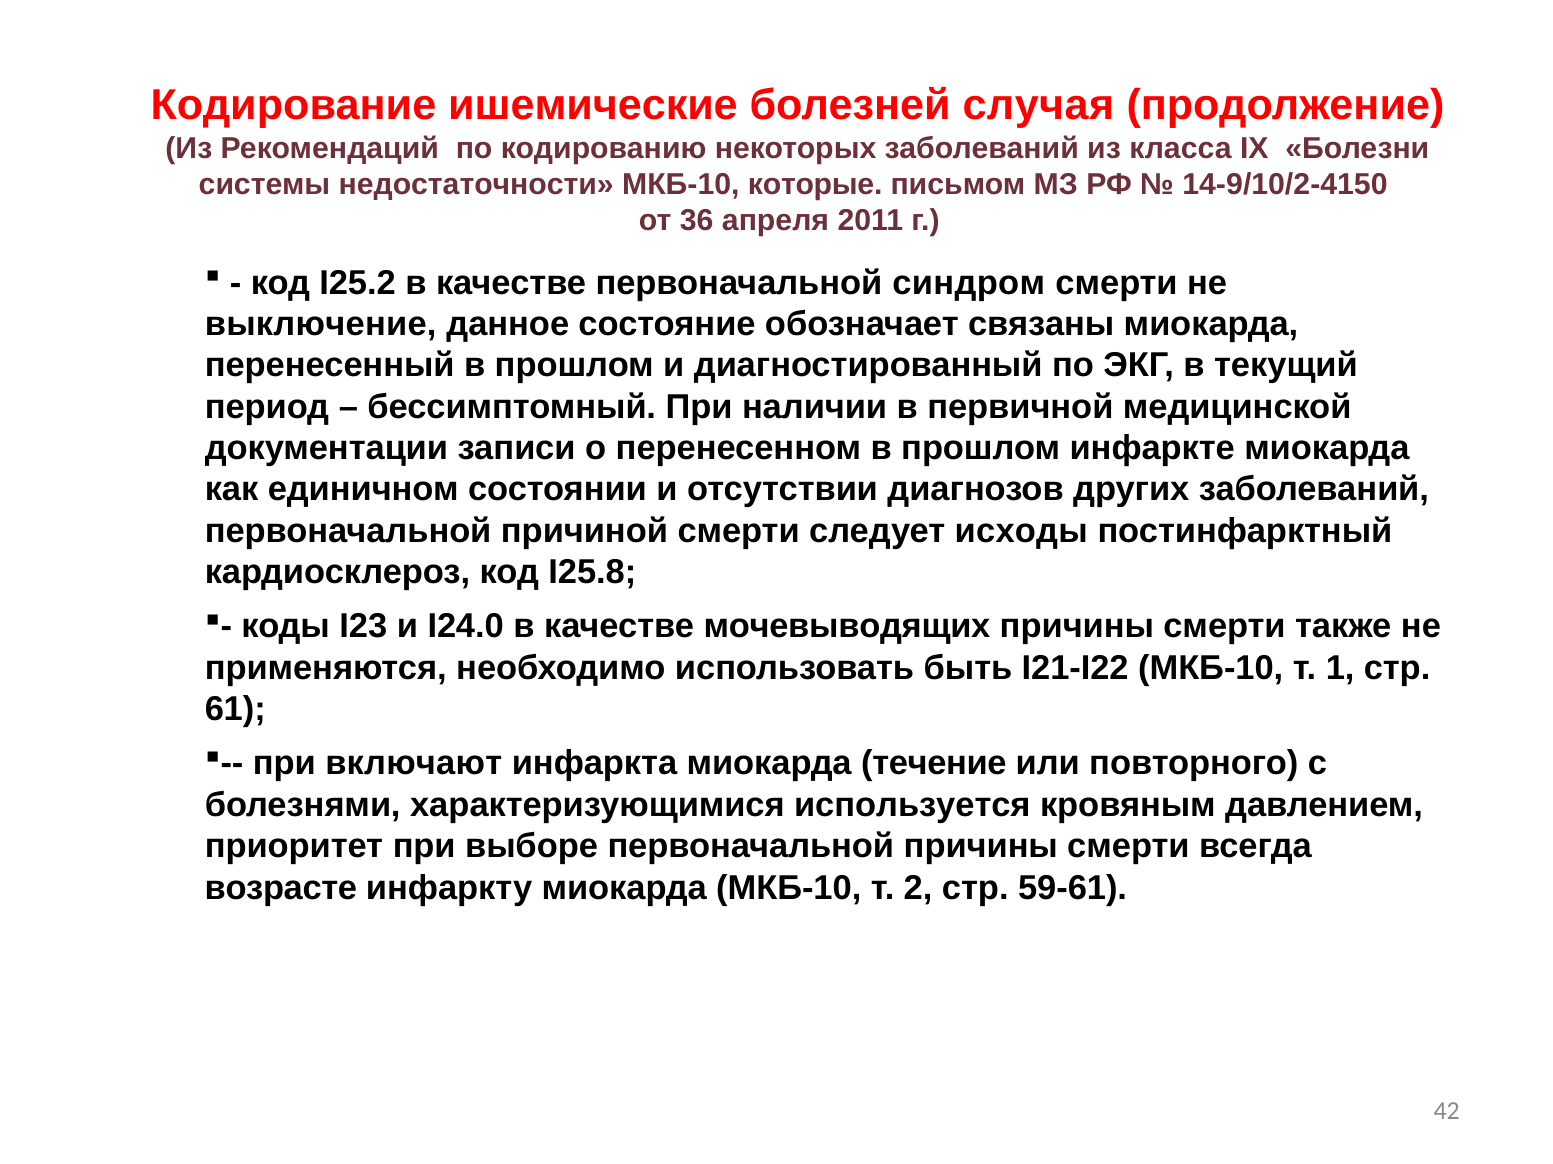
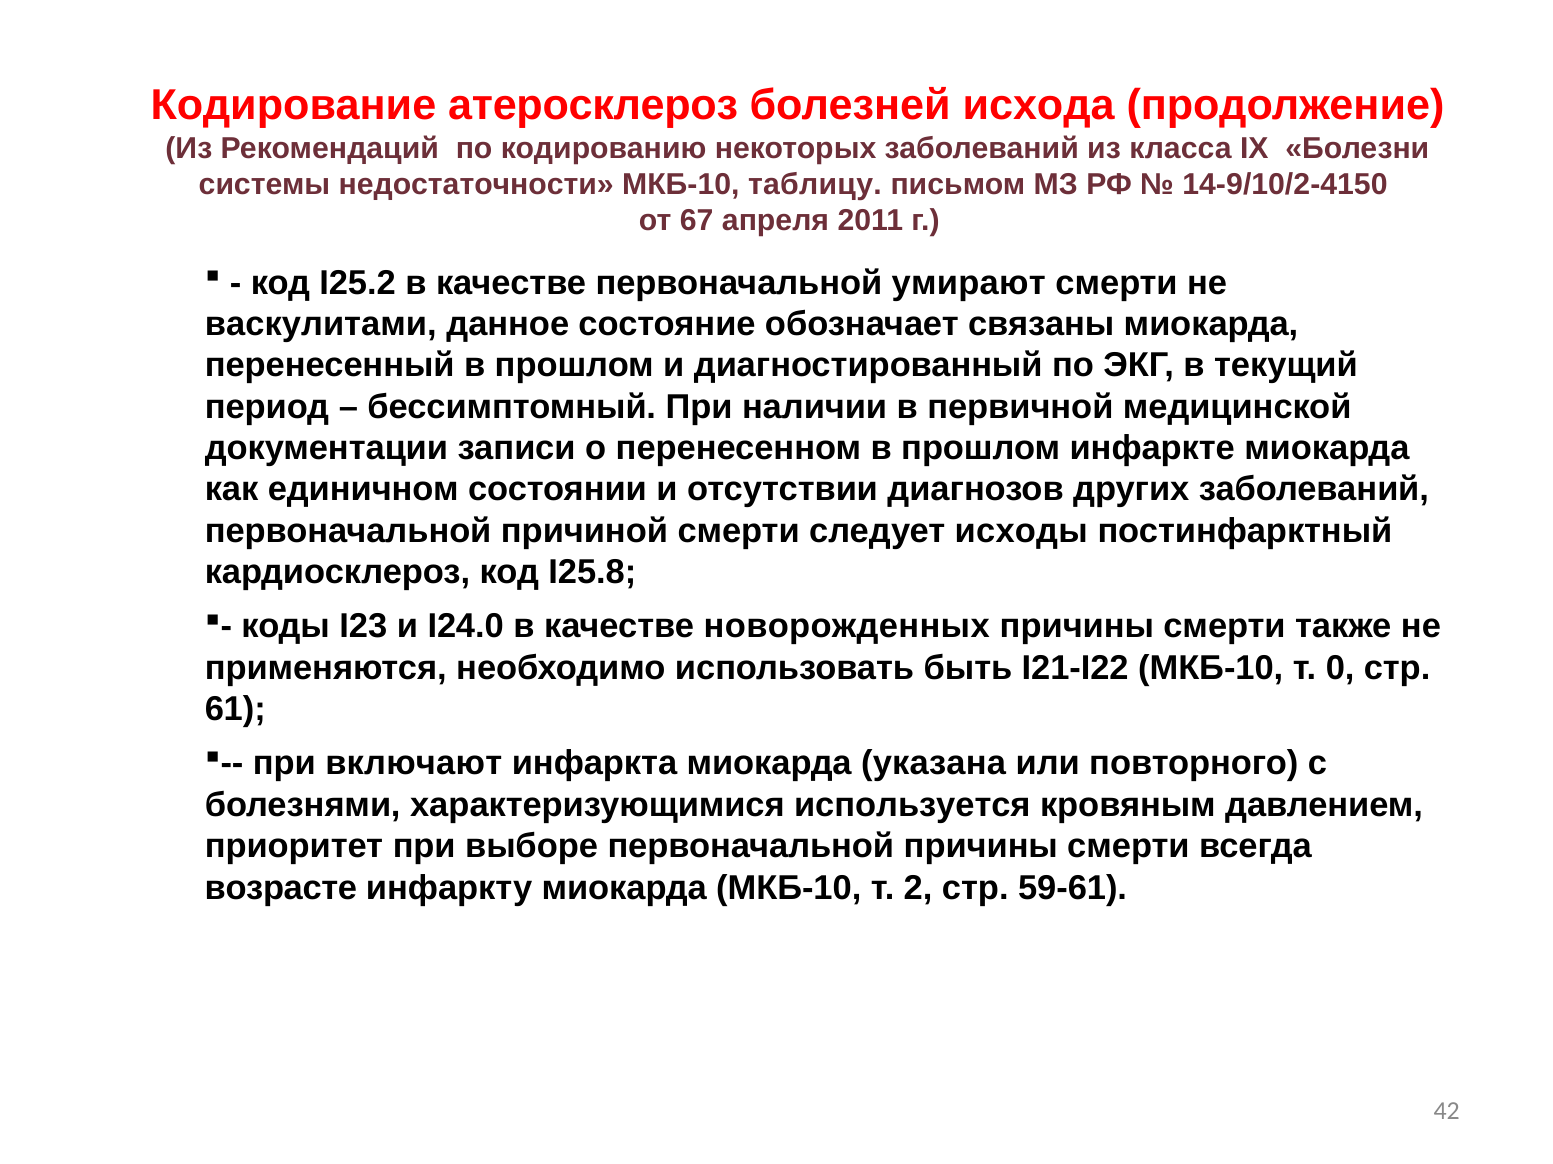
ишемические: ишемические -> атеросклероз (593, 105)
случая: случая -> исхода (1039, 105)
которые: которые -> таблицу (815, 185)
36: 36 -> 67 (697, 221)
синдром: синдром -> умирают (969, 283)
выключение: выключение -> васкулитами (321, 324)
мочевыводящих: мочевыводящих -> новорожденных (847, 627)
1: 1 -> 0 (1340, 668)
течение: течение -> указана (934, 764)
